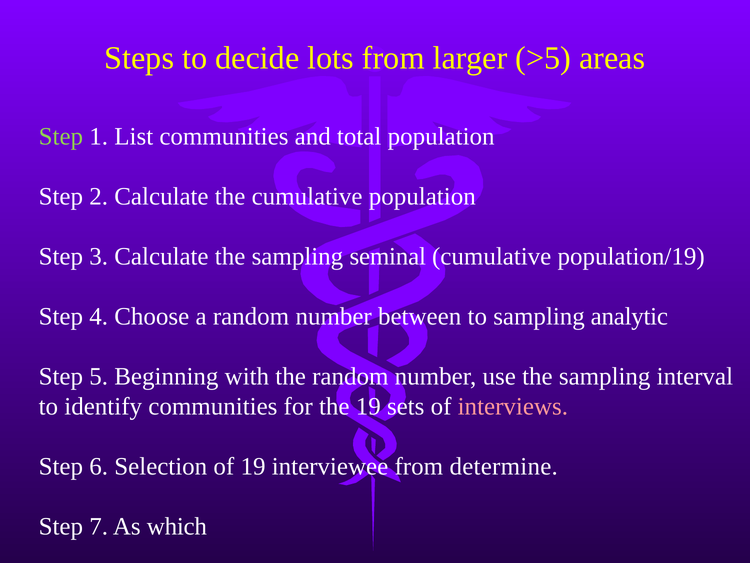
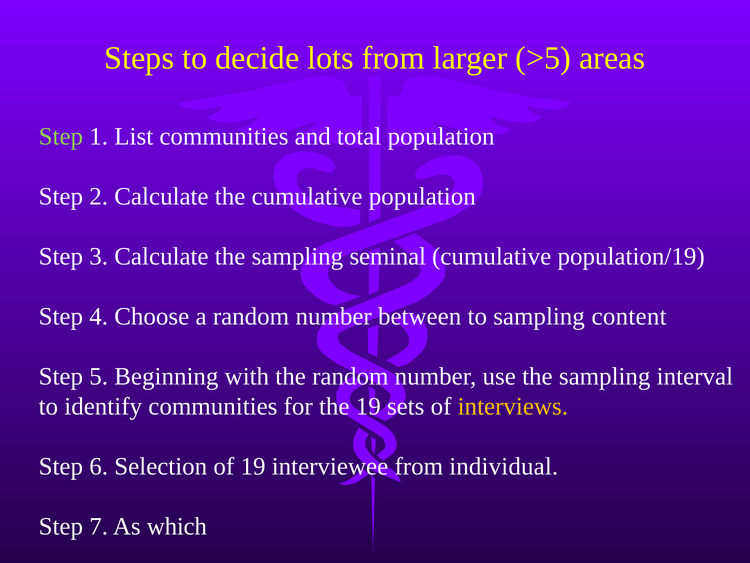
analytic: analytic -> content (629, 316)
interviews colour: pink -> yellow (513, 406)
determine: determine -> individual (504, 466)
